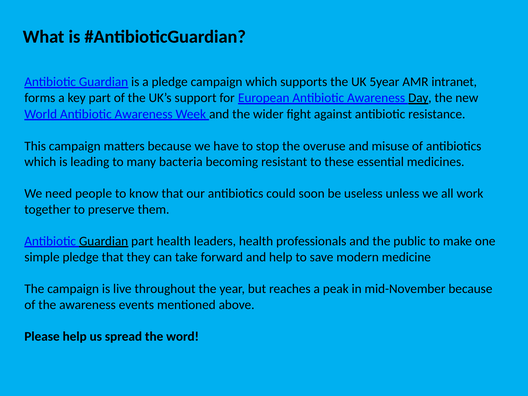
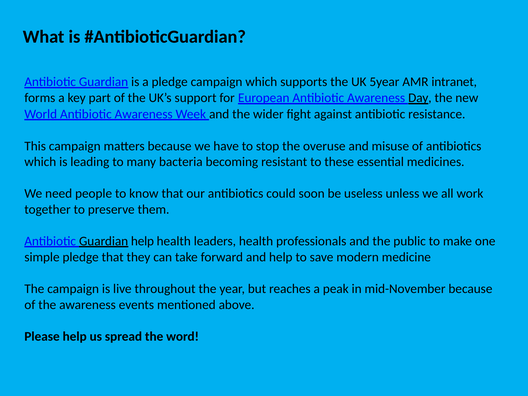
Guardian part: part -> help (142, 241)
